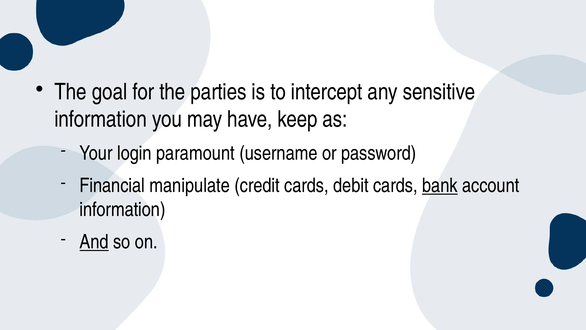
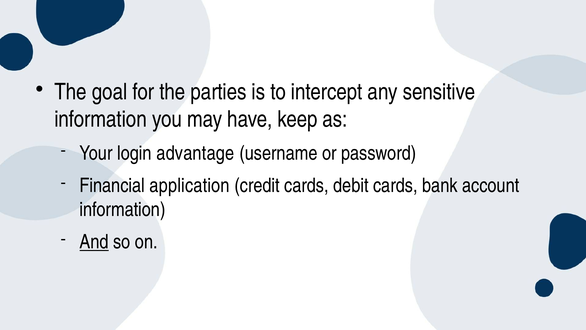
paramount: paramount -> advantage (195, 153)
manipulate: manipulate -> application (190, 185)
bank underline: present -> none (440, 185)
